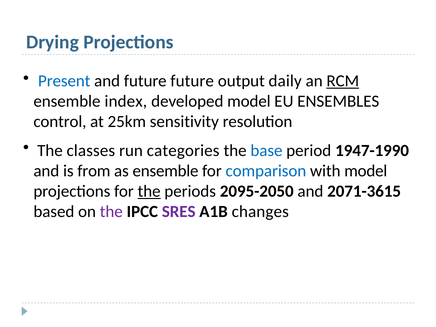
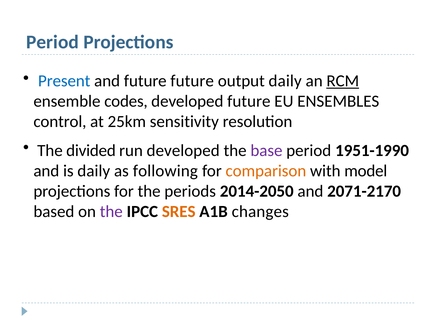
Drying: Drying -> Period (53, 42)
index: index -> codes (126, 101)
developed model: model -> future (249, 101)
classes: classes -> divided (91, 150)
run categories: categories -> developed (183, 150)
base colour: blue -> purple (266, 150)
1947-1990: 1947-1990 -> 1951-1990 (372, 150)
is from: from -> daily (94, 171)
as ensemble: ensemble -> following (165, 171)
comparison colour: blue -> orange (266, 171)
the underline: present -> none (149, 191)
2095-2050: 2095-2050 -> 2014-2050 (257, 191)
2071-3615: 2071-3615 -> 2071-2170 (364, 191)
SRES colour: purple -> orange (179, 211)
